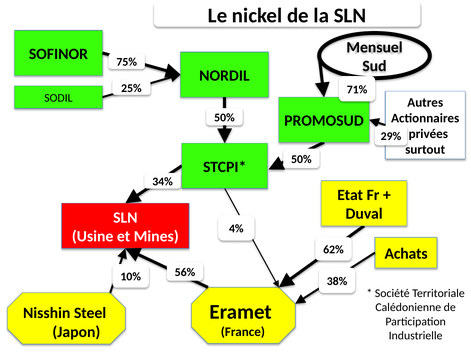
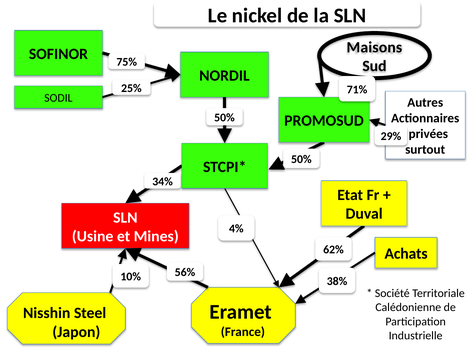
Mensuel: Mensuel -> Maisons (374, 47)
